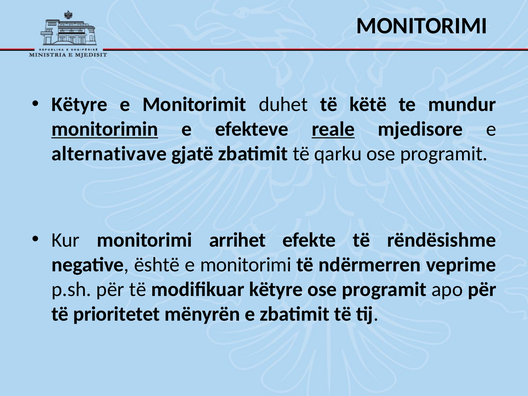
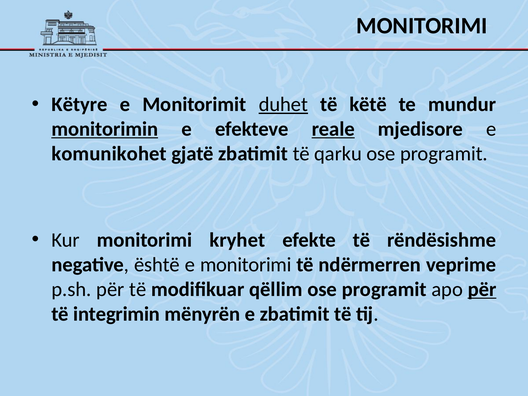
duhet underline: none -> present (283, 104)
alternativave: alternativave -> komunikohet (109, 154)
arrihet: arrihet -> kryhet (237, 240)
modifikuar këtyre: këtyre -> qëllim (276, 289)
për underline: none -> present (482, 289)
prioritetet: prioritetet -> integrimin (117, 314)
